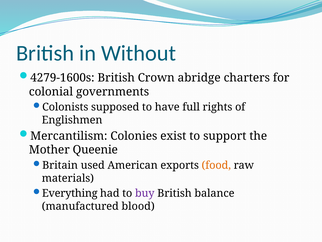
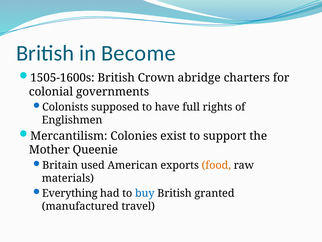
Without: Without -> Become (138, 53)
4279-1600s: 4279-1600s -> 1505-1600s (62, 78)
buy colour: purple -> blue (145, 193)
balance: balance -> granted (214, 193)
blood: blood -> travel (138, 206)
